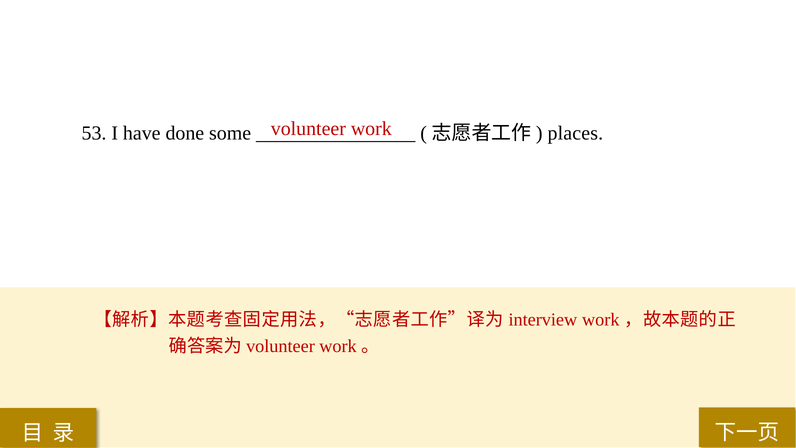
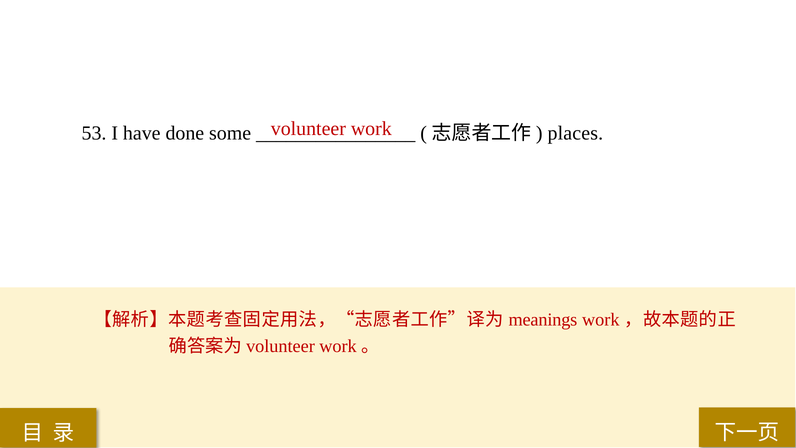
interview: interview -> meanings (543, 320)
